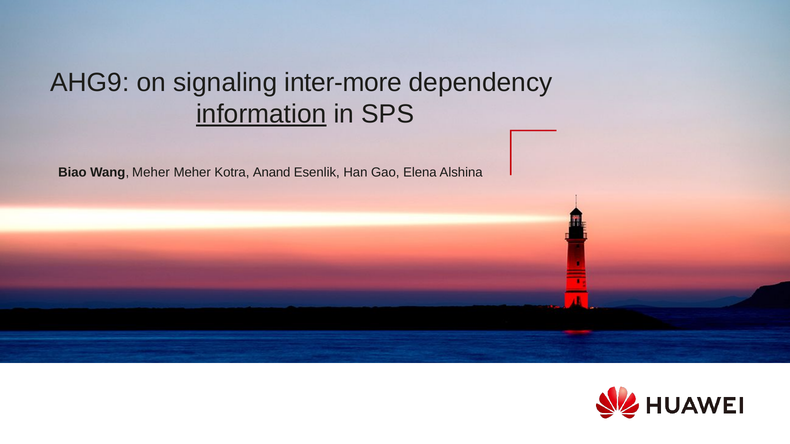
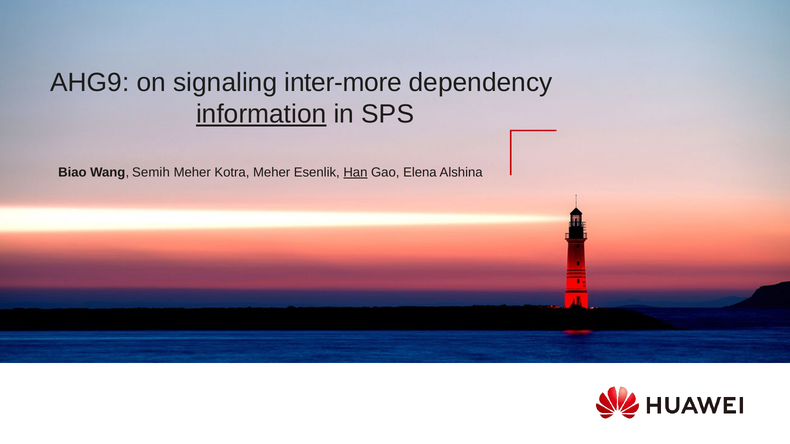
Wang Meher: Meher -> Semih (151, 172)
Kotra Anand: Anand -> Meher (272, 172)
Han underline: none -> present (355, 172)
